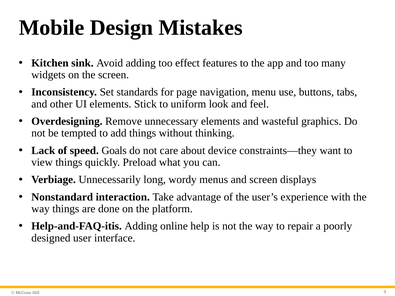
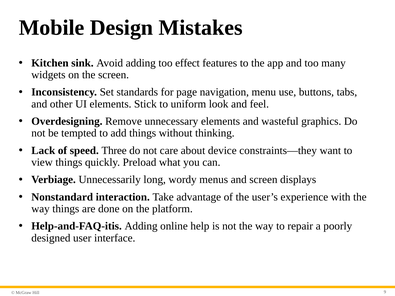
Goals: Goals -> Three (114, 151)
